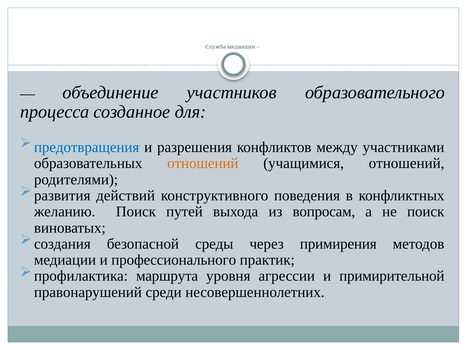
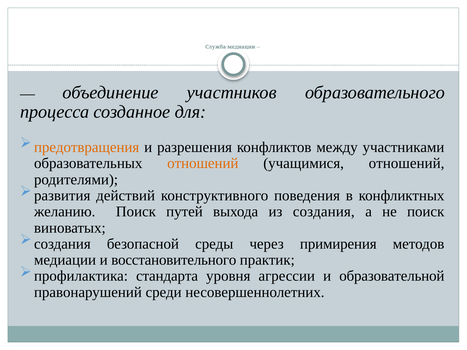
предотвращения colour: blue -> orange (87, 147)
из вопросам: вопросам -> создания (324, 212)
профессионального: профессионального -> восстановительного (174, 260)
маршрута: маршрута -> стандарта (167, 276)
примирительной: примирительной -> образовательной (392, 276)
